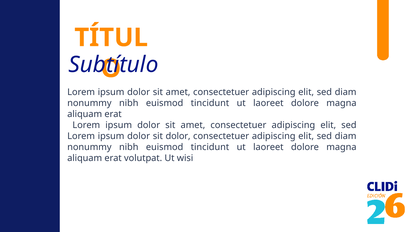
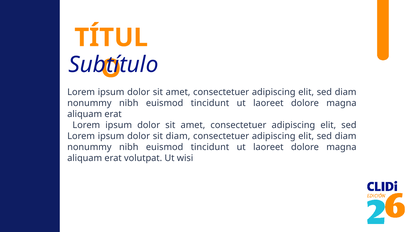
sit dolor: dolor -> diam (178, 136)
